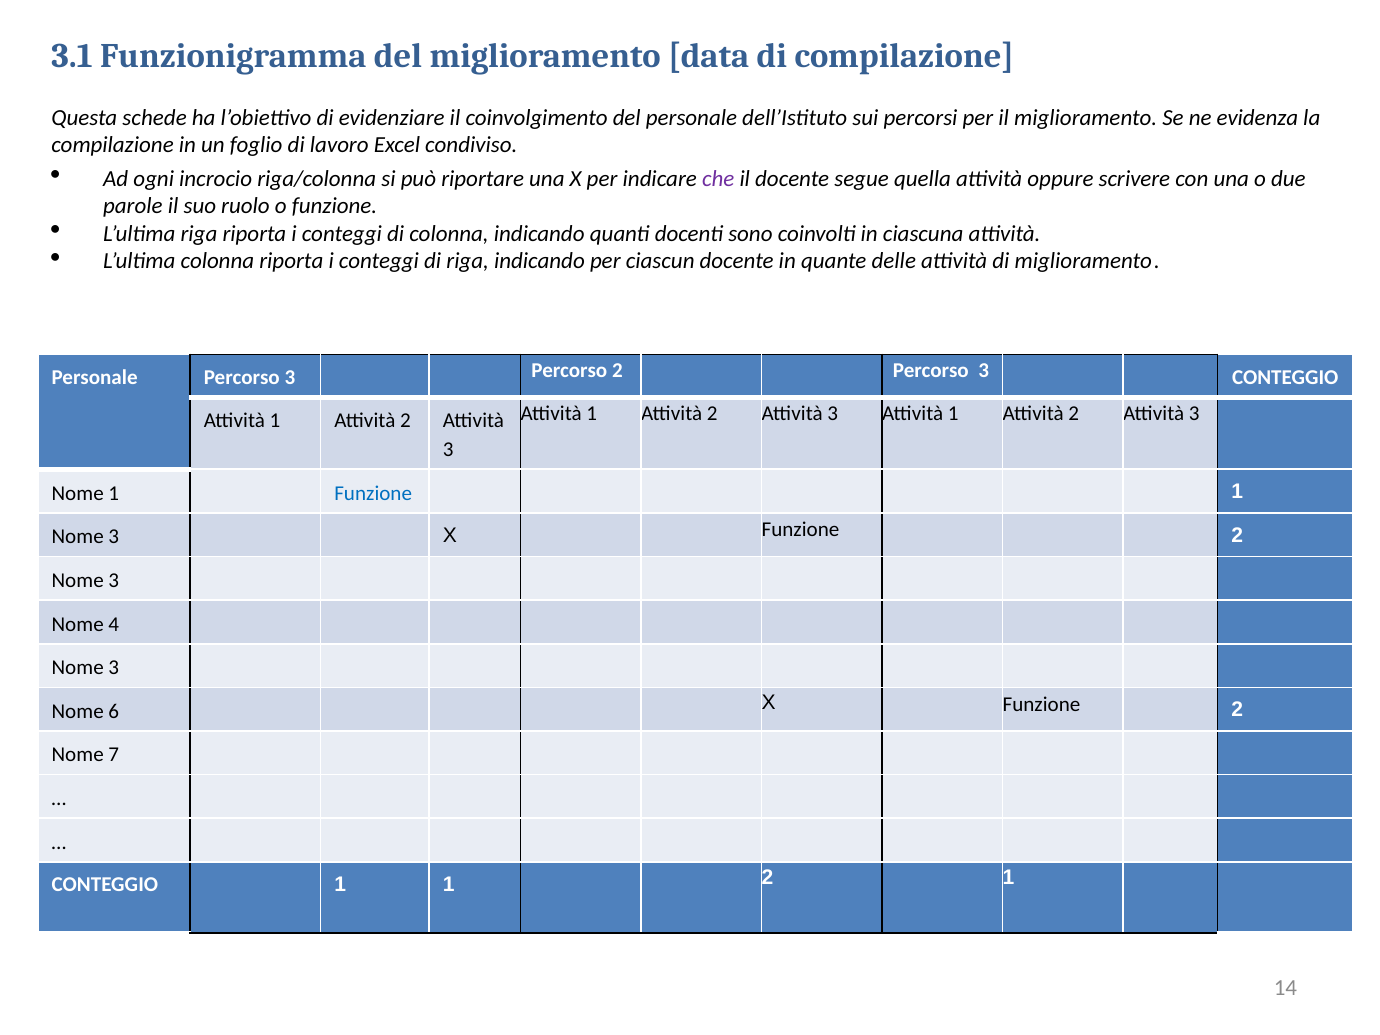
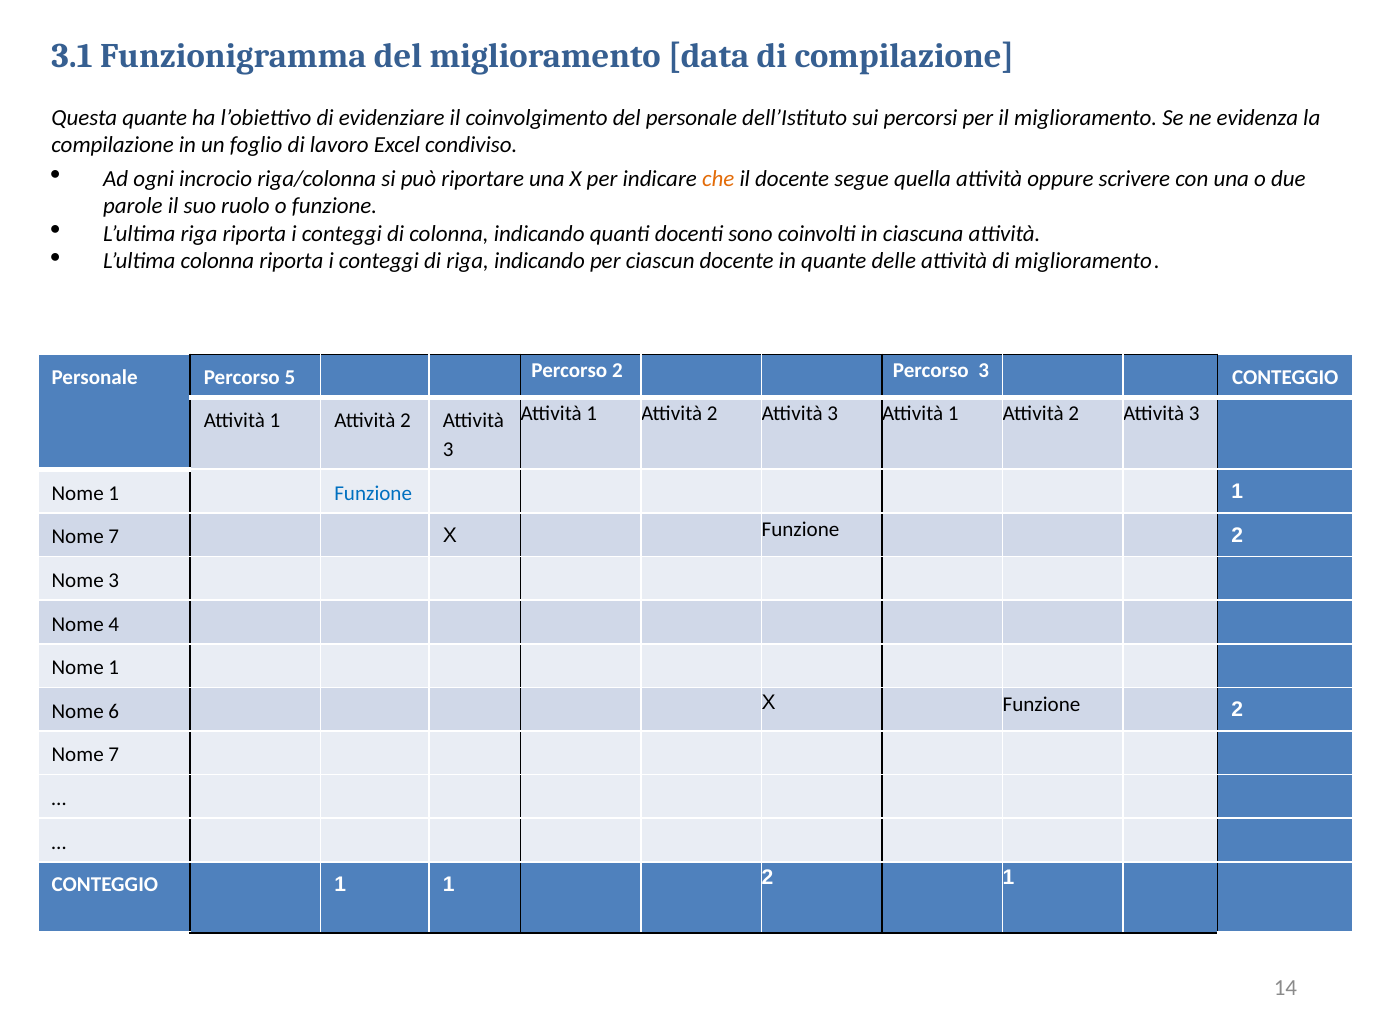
Questa schede: schede -> quante (155, 118)
che colour: purple -> orange (718, 178)
Personale Percorso 3: 3 -> 5 (290, 378)
3: 3 -> 7 (114, 537)
3: 3 -> 1 (114, 668)
